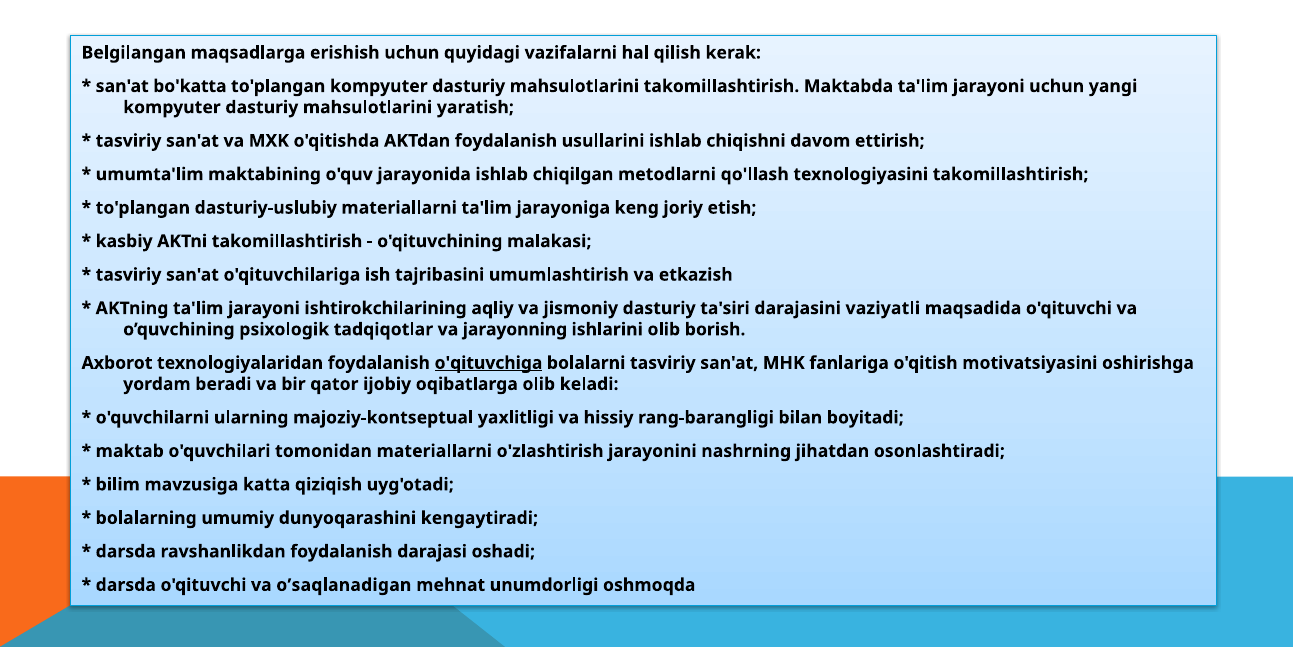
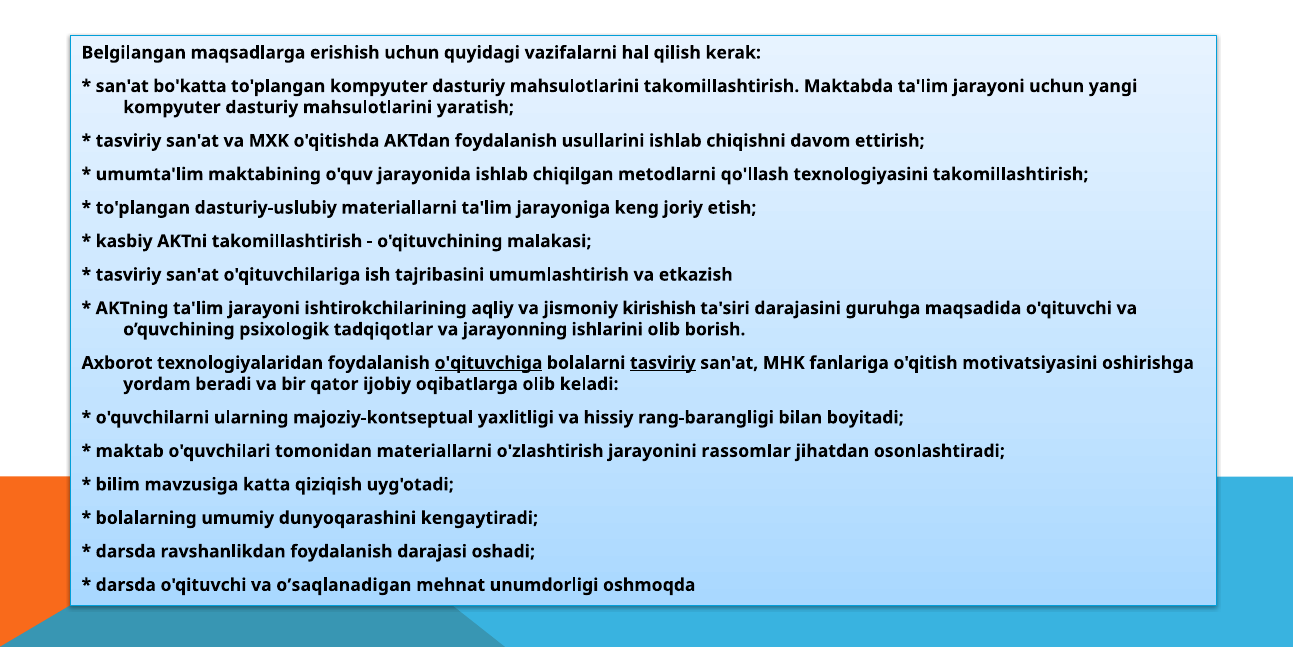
jismoniy dasturiy: dasturiy -> kirishish (659, 308)
vaziyatli: vaziyatli -> guruhga (883, 308)
tasviriy underline: none -> present (663, 363)
nashrning: nashrning -> rassomlar (746, 451)
